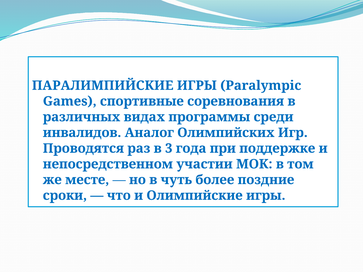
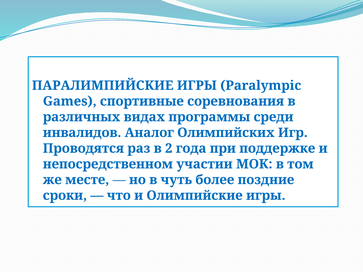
3: 3 -> 2 (169, 149)
